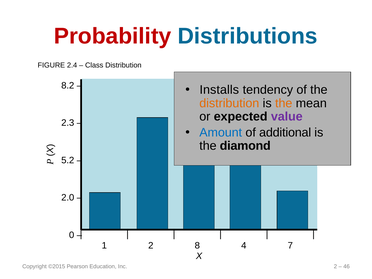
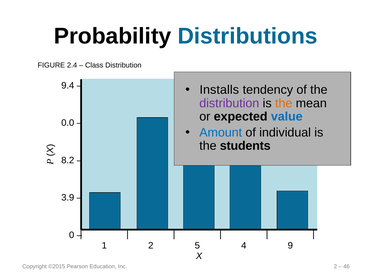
Probability colour: red -> black (113, 36)
8.2: 8.2 -> 9.4 (68, 85)
distribution colour: orange -> purple (229, 103)
value colour: purple -> blue (287, 117)
2.3: 2.3 -> 0.0 (68, 123)
additional: additional -> individual (285, 132)
diamond: diamond -> students (245, 146)
5.2: 5.2 -> 8.2 (68, 160)
2.0: 2.0 -> 3.9 (68, 198)
8: 8 -> 5 (197, 246)
7: 7 -> 9 (290, 246)
